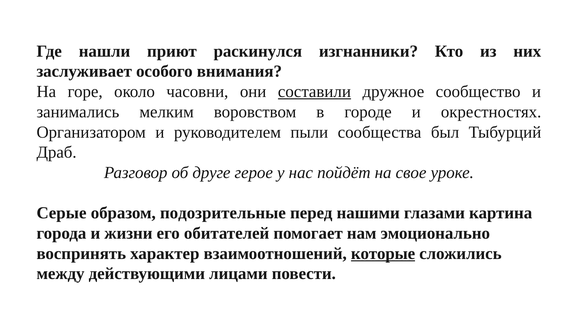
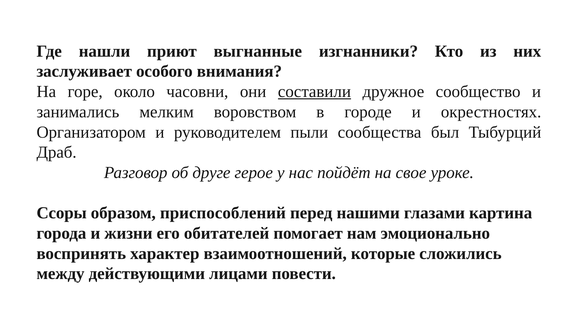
раскинулся: раскинулся -> выгнанные (258, 51)
Серые: Серые -> Ссоры (62, 213)
подозрительные: подозрительные -> приспособлений (223, 213)
которые underline: present -> none (383, 254)
